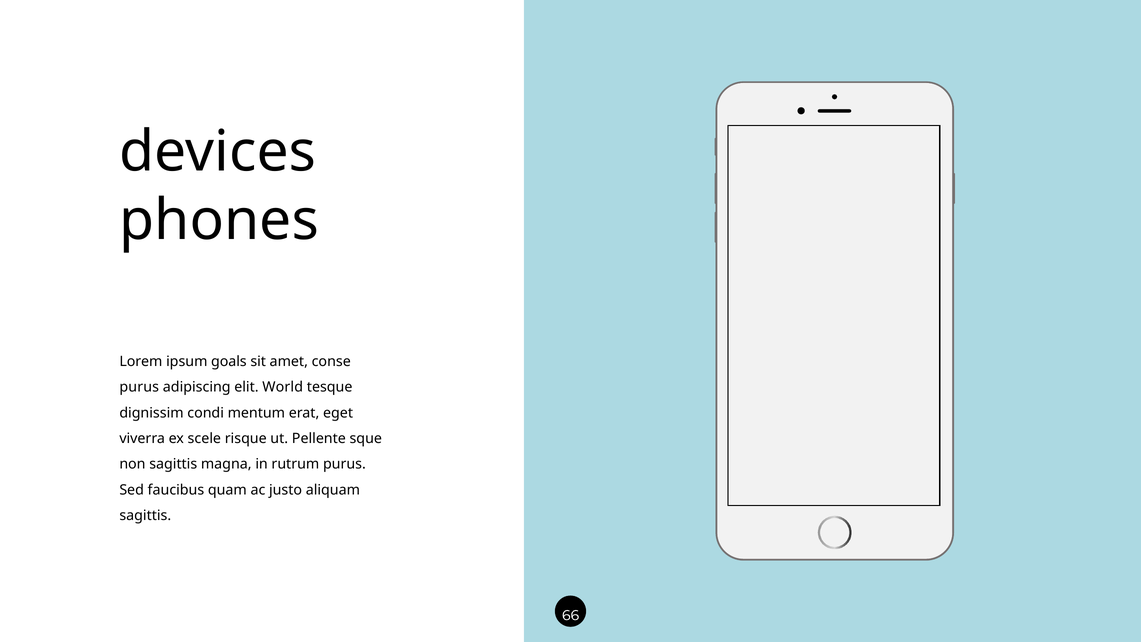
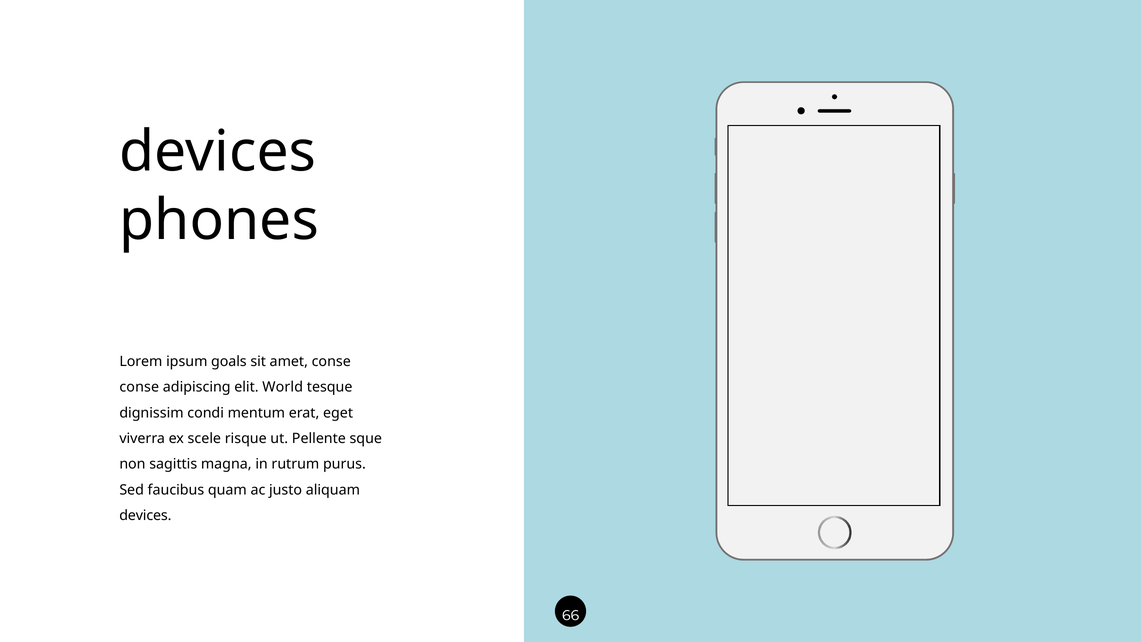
purus: purus -> conse (139, 387)
sagittis: sagittis -> devices (145, 515)
